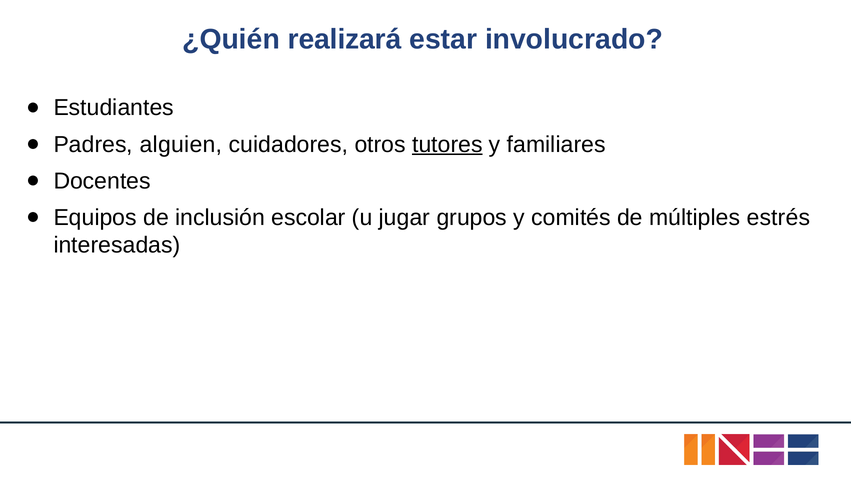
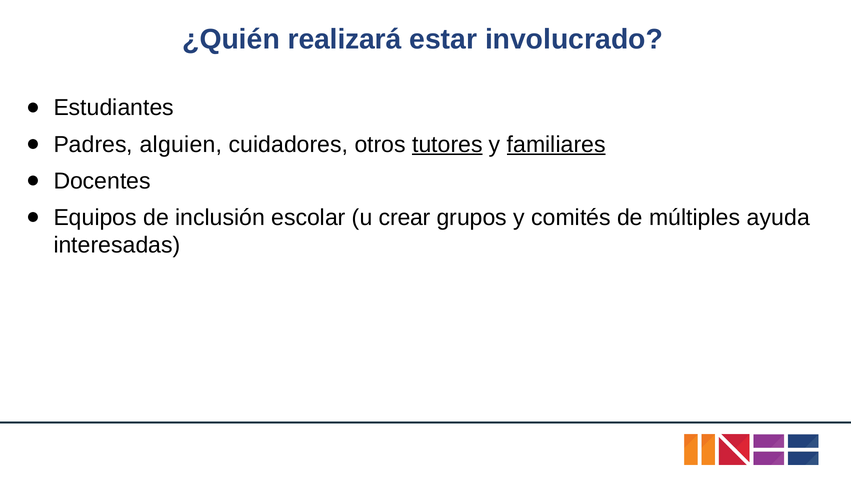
familiares underline: none -> present (556, 144)
jugar: jugar -> crear (405, 217)
estrés: estrés -> ayuda (778, 217)
